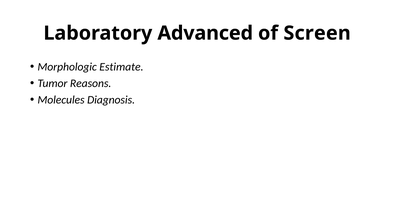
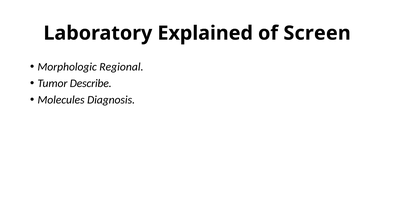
Advanced: Advanced -> Explained (205, 33)
Estimate: Estimate -> Regional (121, 67)
Reasons: Reasons -> Describe (91, 83)
